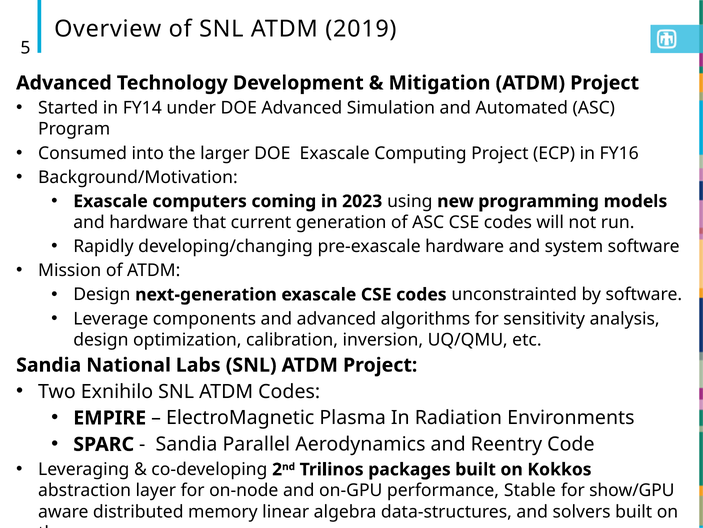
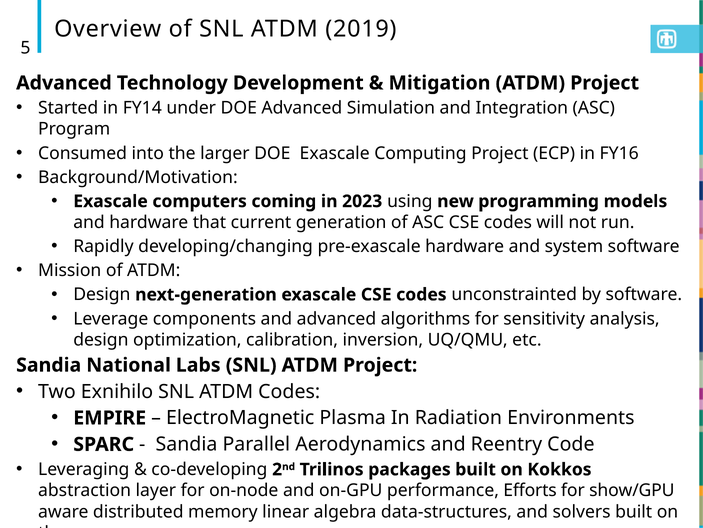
Automated: Automated -> Integration (522, 108)
Stable: Stable -> Efforts (530, 490)
